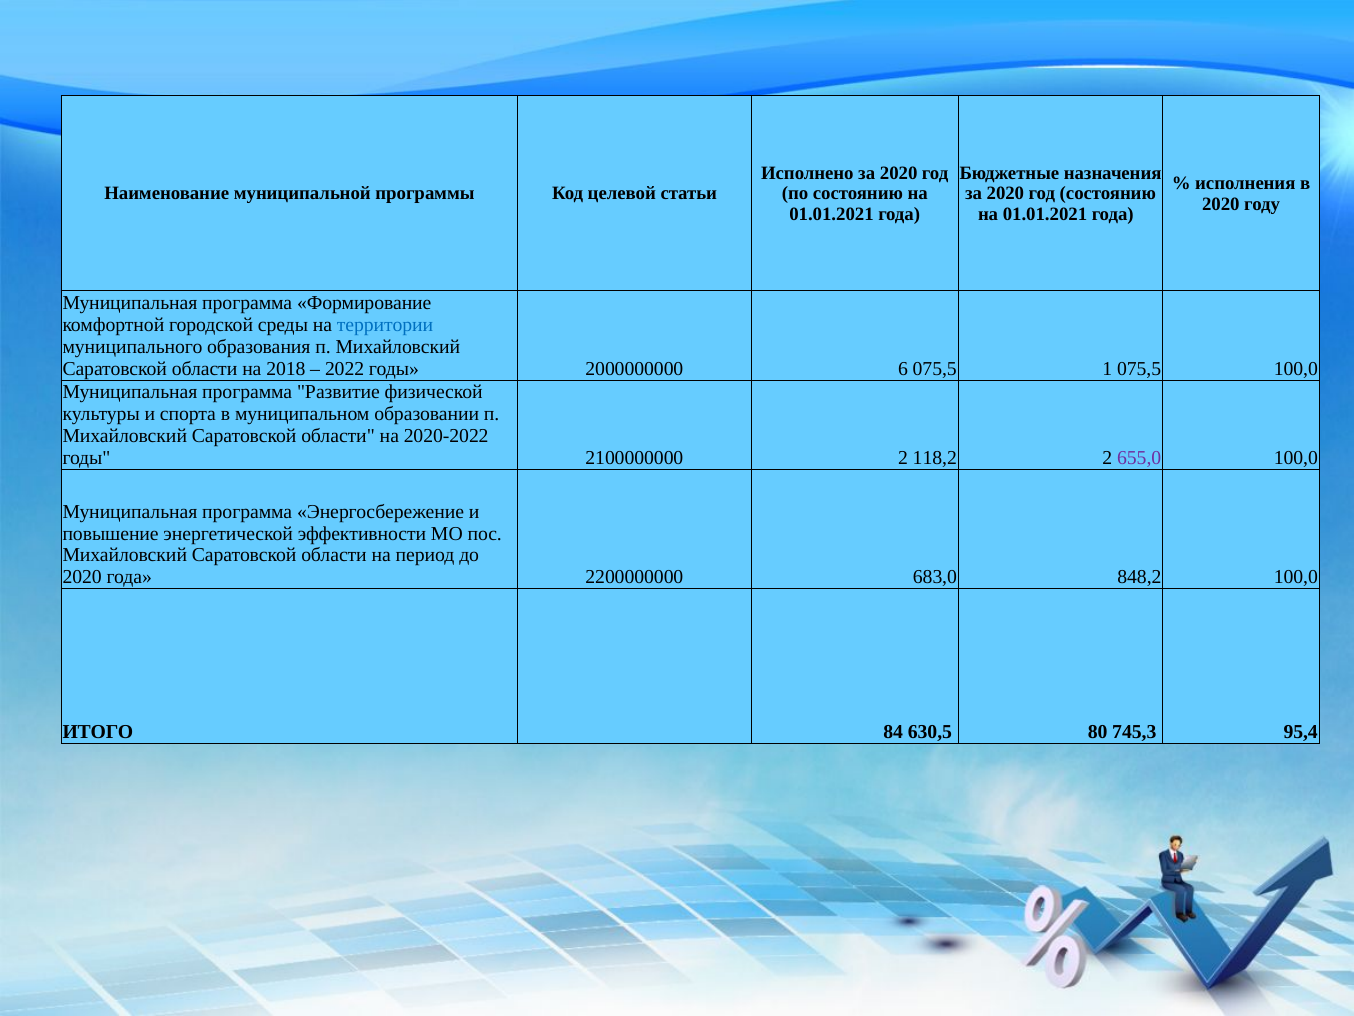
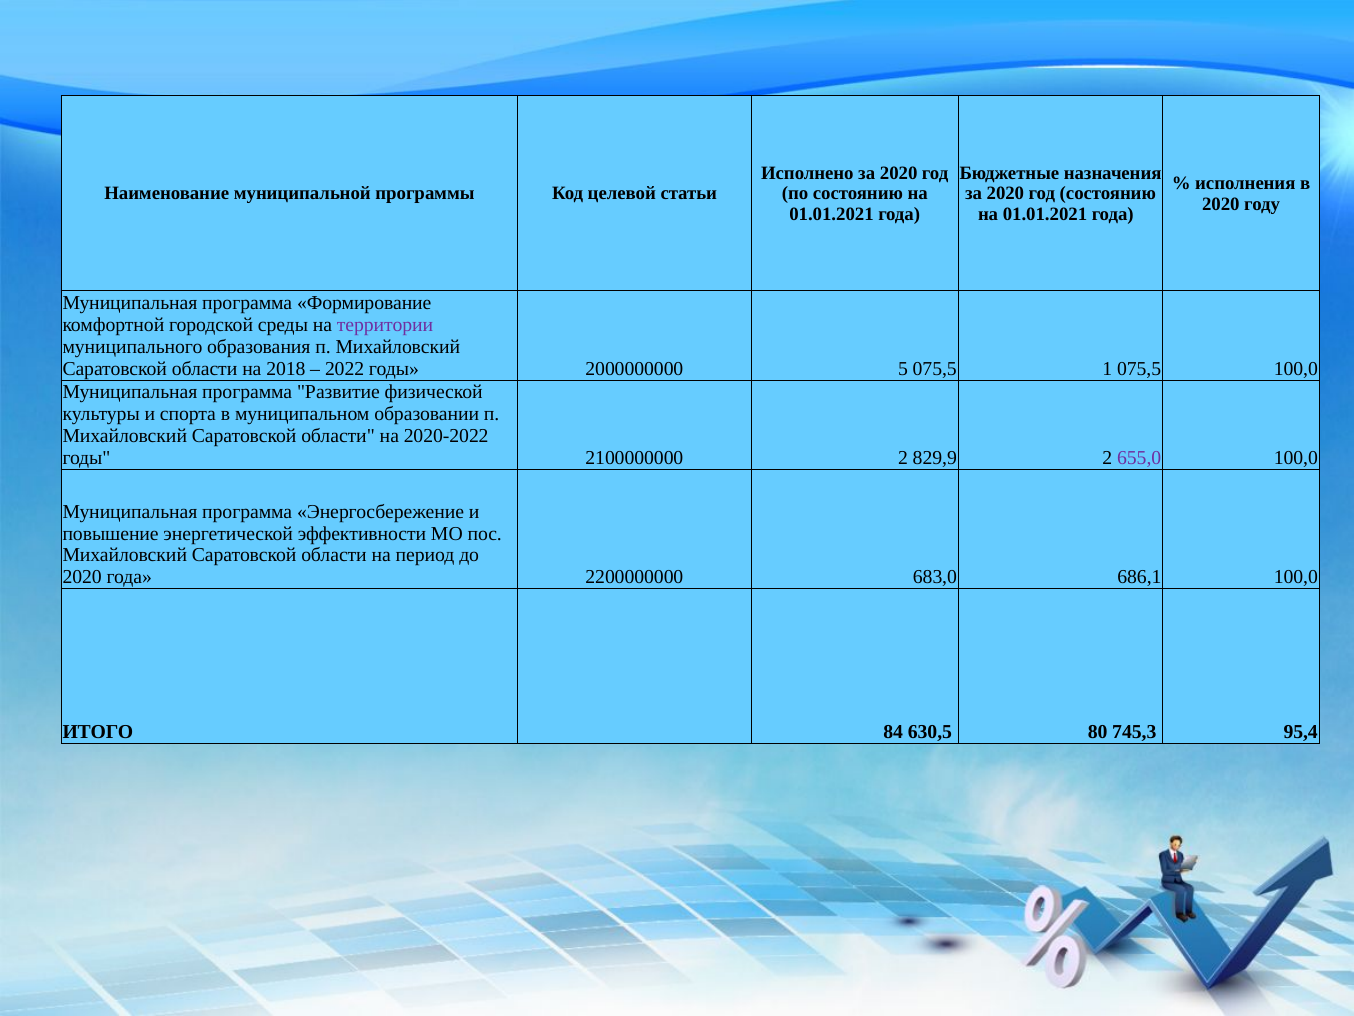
территории colour: blue -> purple (385, 325)
6: 6 -> 5 (903, 369)
118,2: 118,2 -> 829,9 (935, 458)
848,2: 848,2 -> 686,1 (1139, 577)
